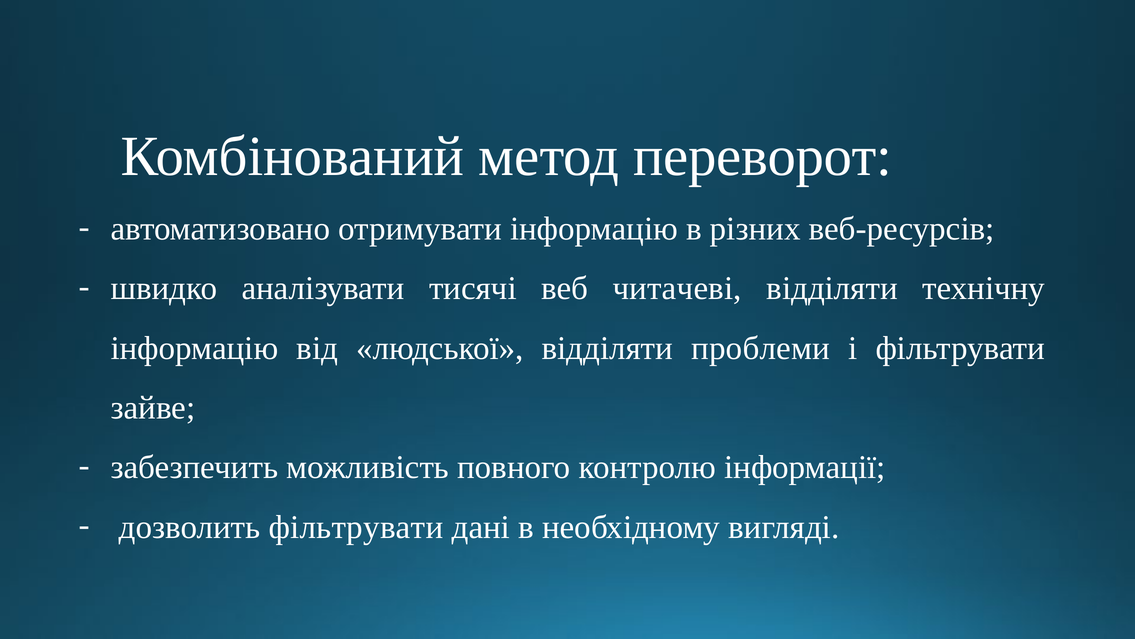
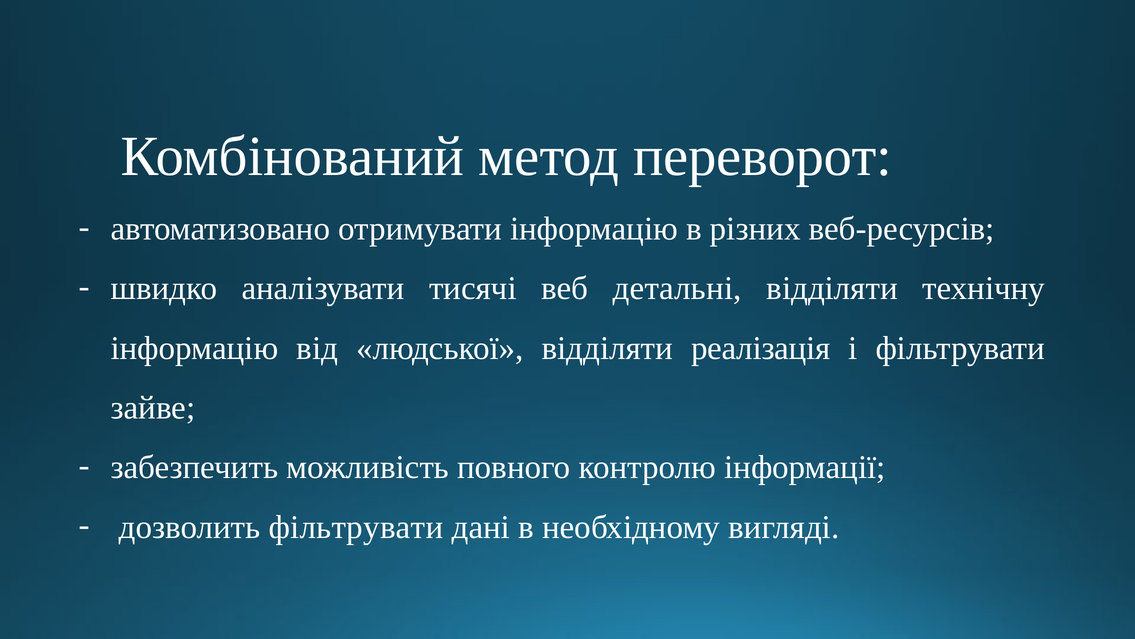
читачеві: читачеві -> детальні (677, 288)
проблеми: проблеми -> реалізація (761, 348)
